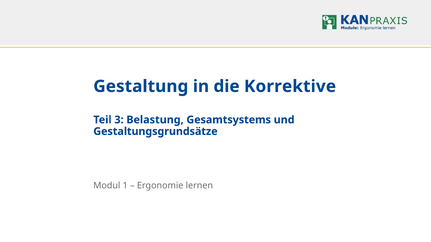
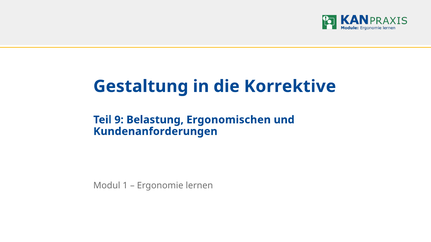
3: 3 -> 9 (119, 120)
Gesamtsystems: Gesamtsystems -> Ergonomischen (229, 120)
Gestaltungsgrundsätze: Gestaltungsgrundsätze -> Kundenanforderungen (155, 132)
